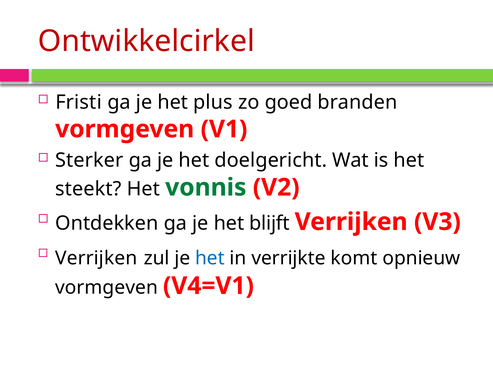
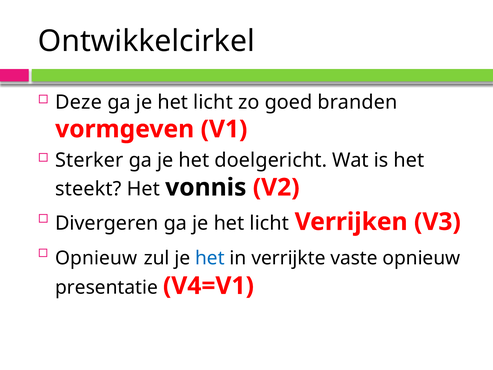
Ontwikkelcirkel colour: red -> black (146, 41)
Fristi: Fristi -> Deze (79, 102)
plus: plus -> licht (213, 102)
vonnis colour: green -> black (206, 187)
Ontdekken: Ontdekken -> Divergeren (107, 223)
blijft: blijft -> licht (269, 223)
Verrijken: Verrijken -> Opnieuw (96, 258)
komt: komt -> vaste (354, 258)
vormgeven: vormgeven -> presentatie (107, 287)
